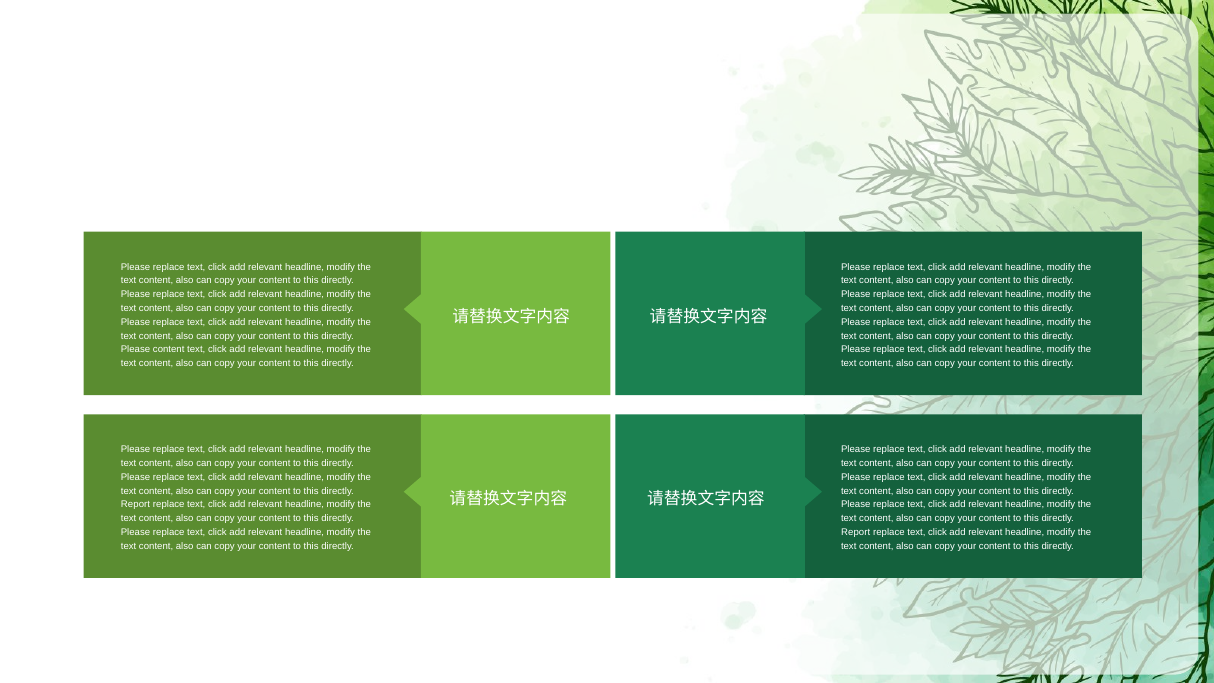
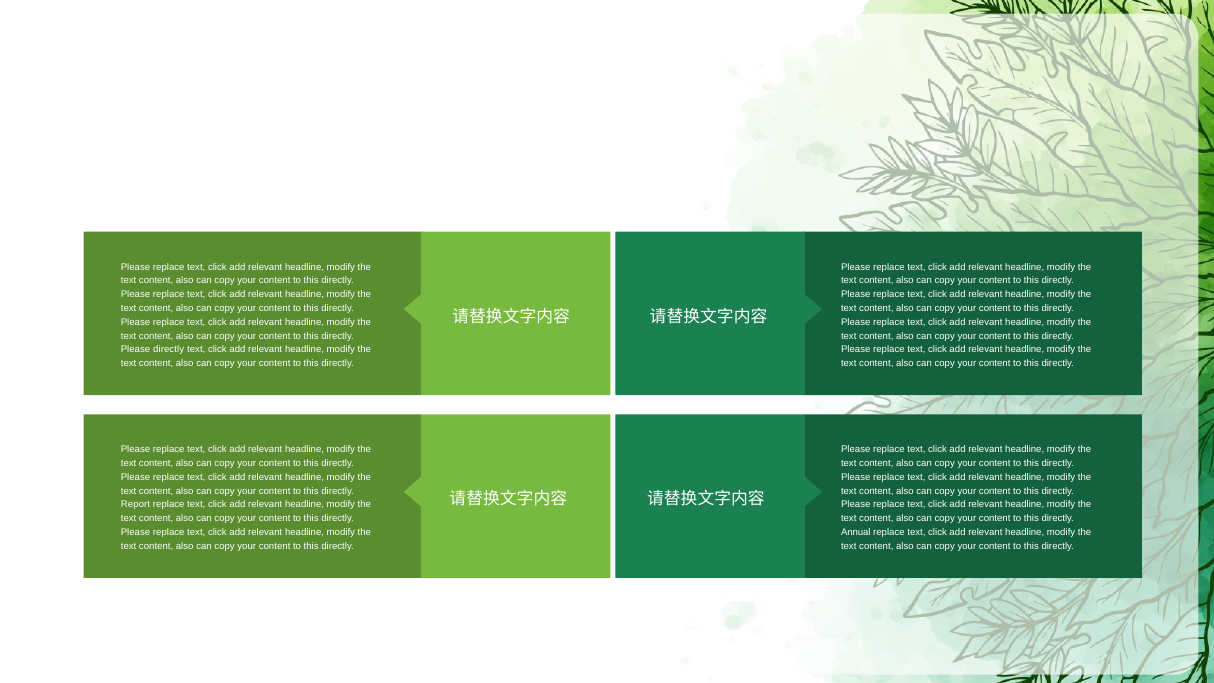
Please content: content -> directly (169, 350)
Report: Report -> Annual (856, 532)
